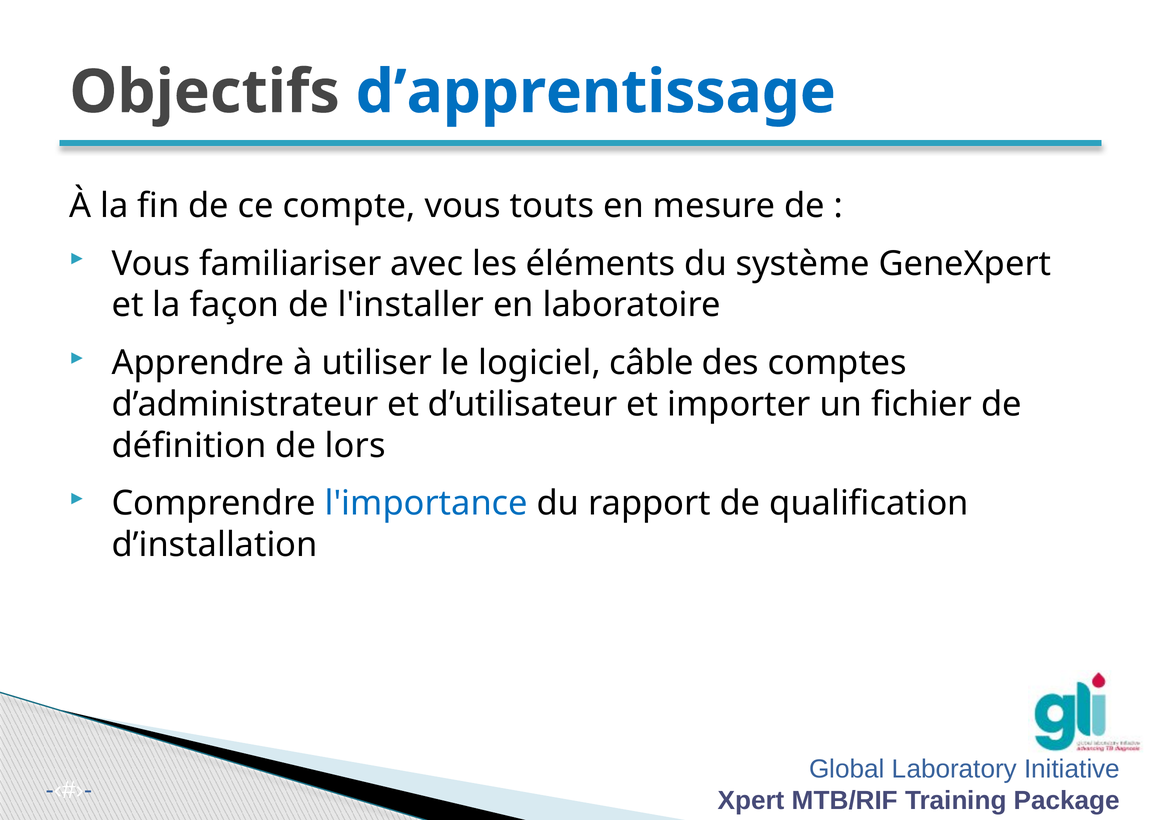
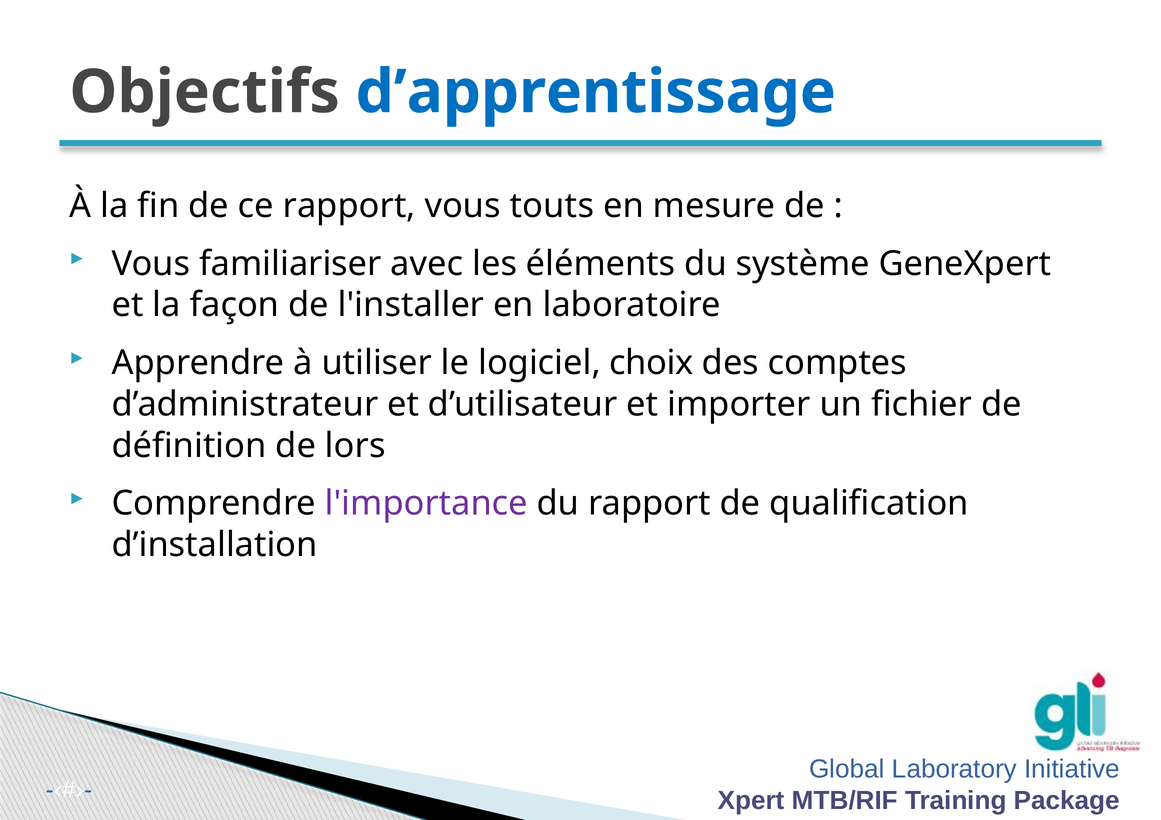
ce compte: compte -> rapport (349, 206)
câble: câble -> choix (651, 363)
l'importance colour: blue -> purple (426, 503)
